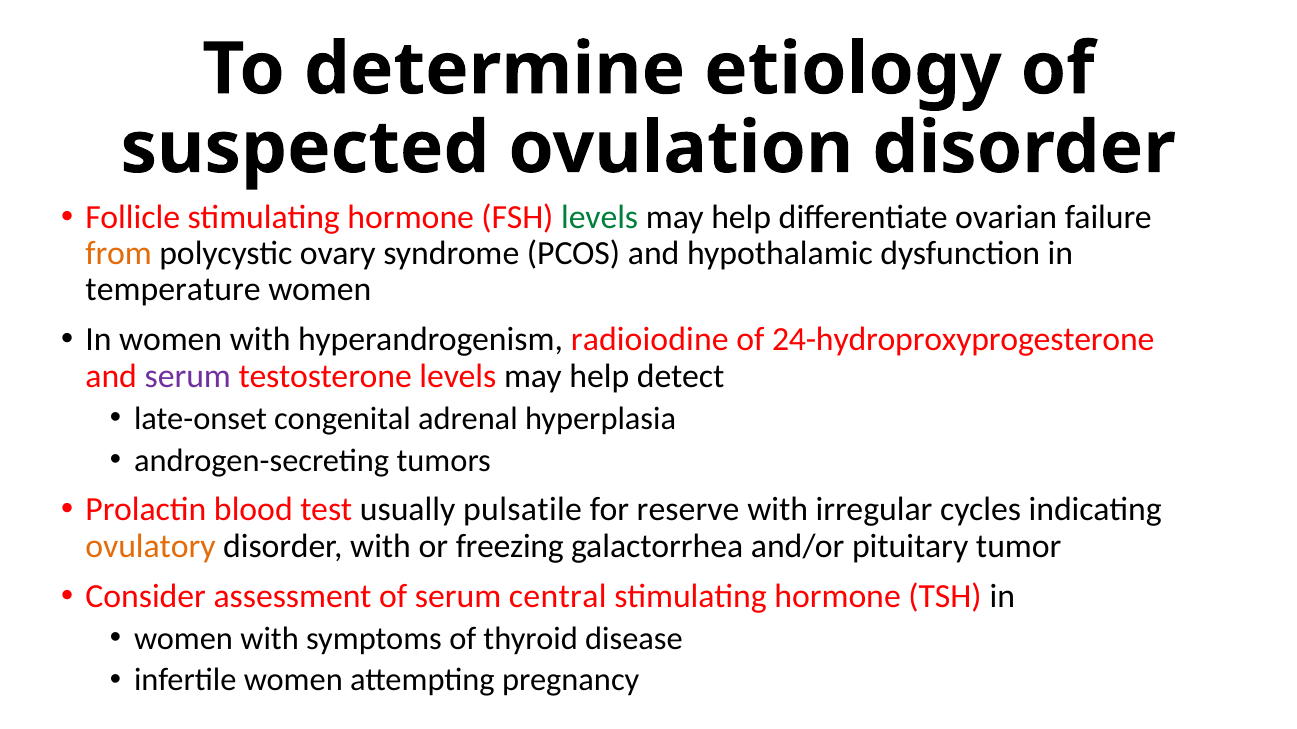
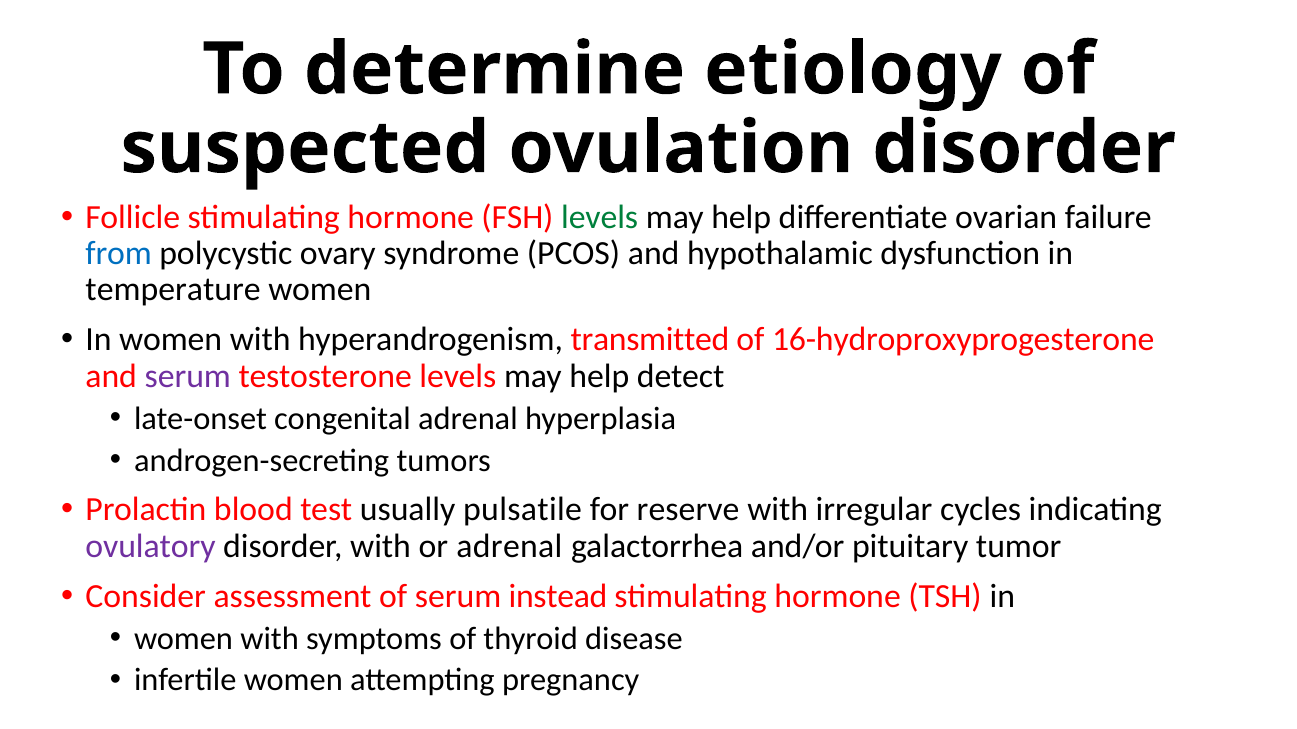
from colour: orange -> blue (119, 254)
radioiodine: radioiodine -> transmitted (650, 340)
24-hydroproxyprogesterone: 24-hydroproxyprogesterone -> 16-hydroproxyprogesterone (963, 340)
ovulatory colour: orange -> purple (151, 546)
or freezing: freezing -> adrenal (509, 546)
central: central -> instead (558, 596)
